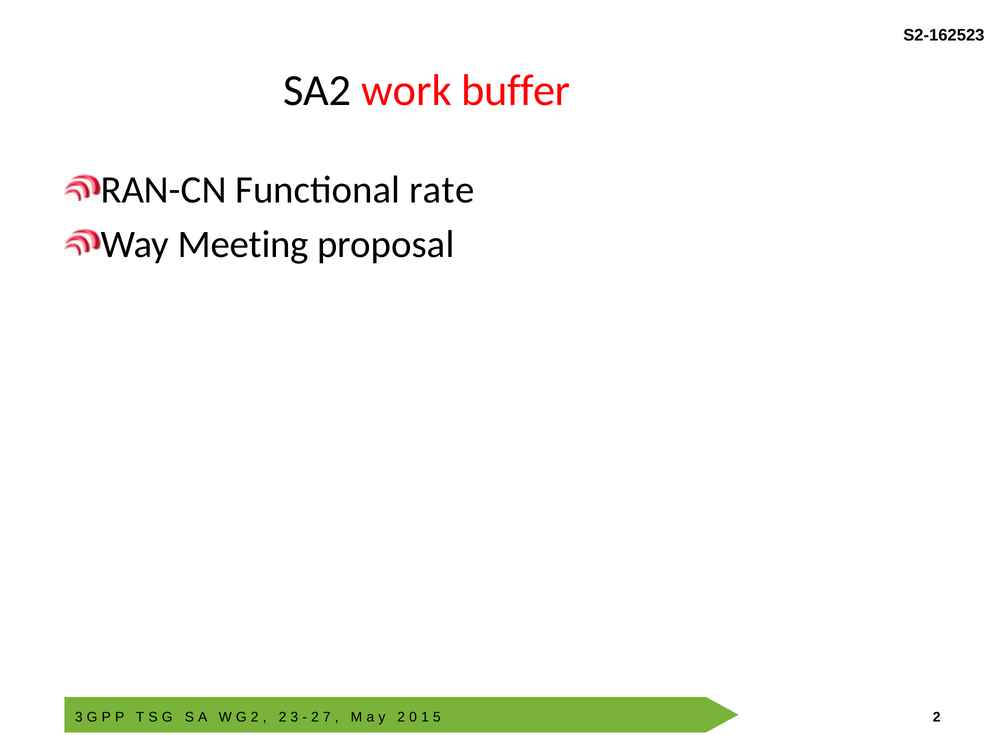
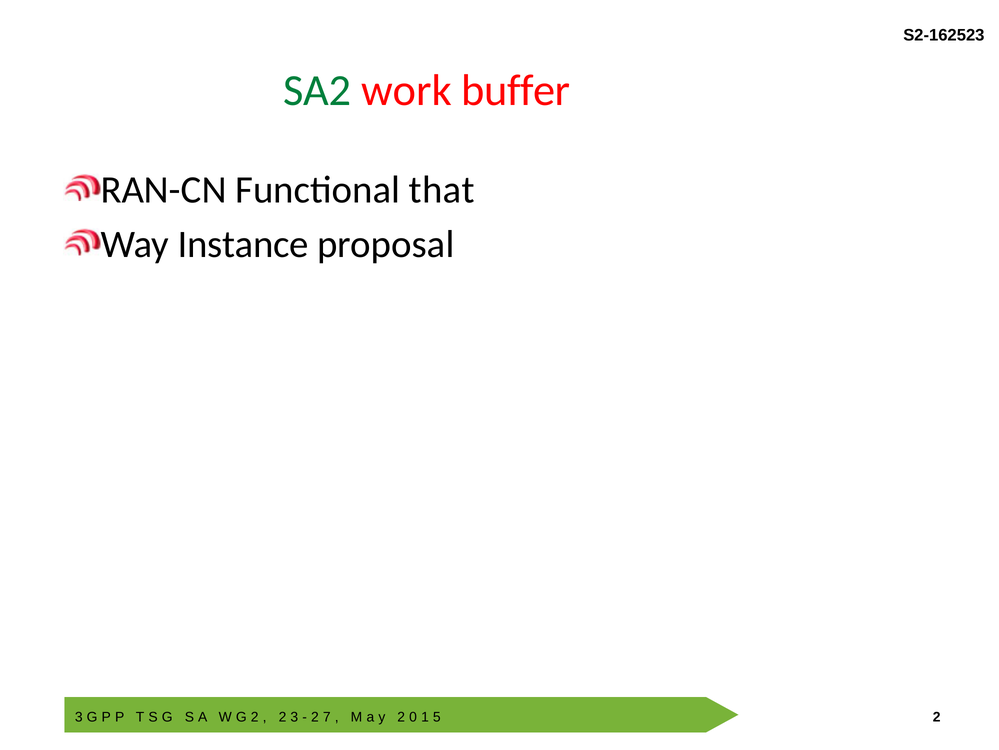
SA2 colour: black -> green (317, 90)
rate: rate -> that (442, 190)
Meeting: Meeting -> Instance (243, 244)
